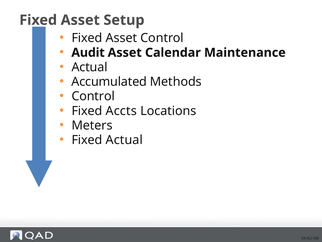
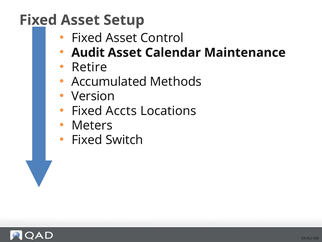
Actual: Actual -> Retire (89, 67)
Control: Control -> Version (93, 96)
Fixed Actual: Actual -> Switch (124, 140)
